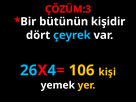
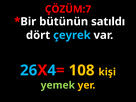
ÇÖZÜM:3: ÇÖZÜM:3 -> ÇÖZÜM:7 (68, 9)
kişidir: kişidir -> satıldı (108, 22)
106: 106 -> 108 (82, 70)
yemek colour: white -> light green (58, 85)
